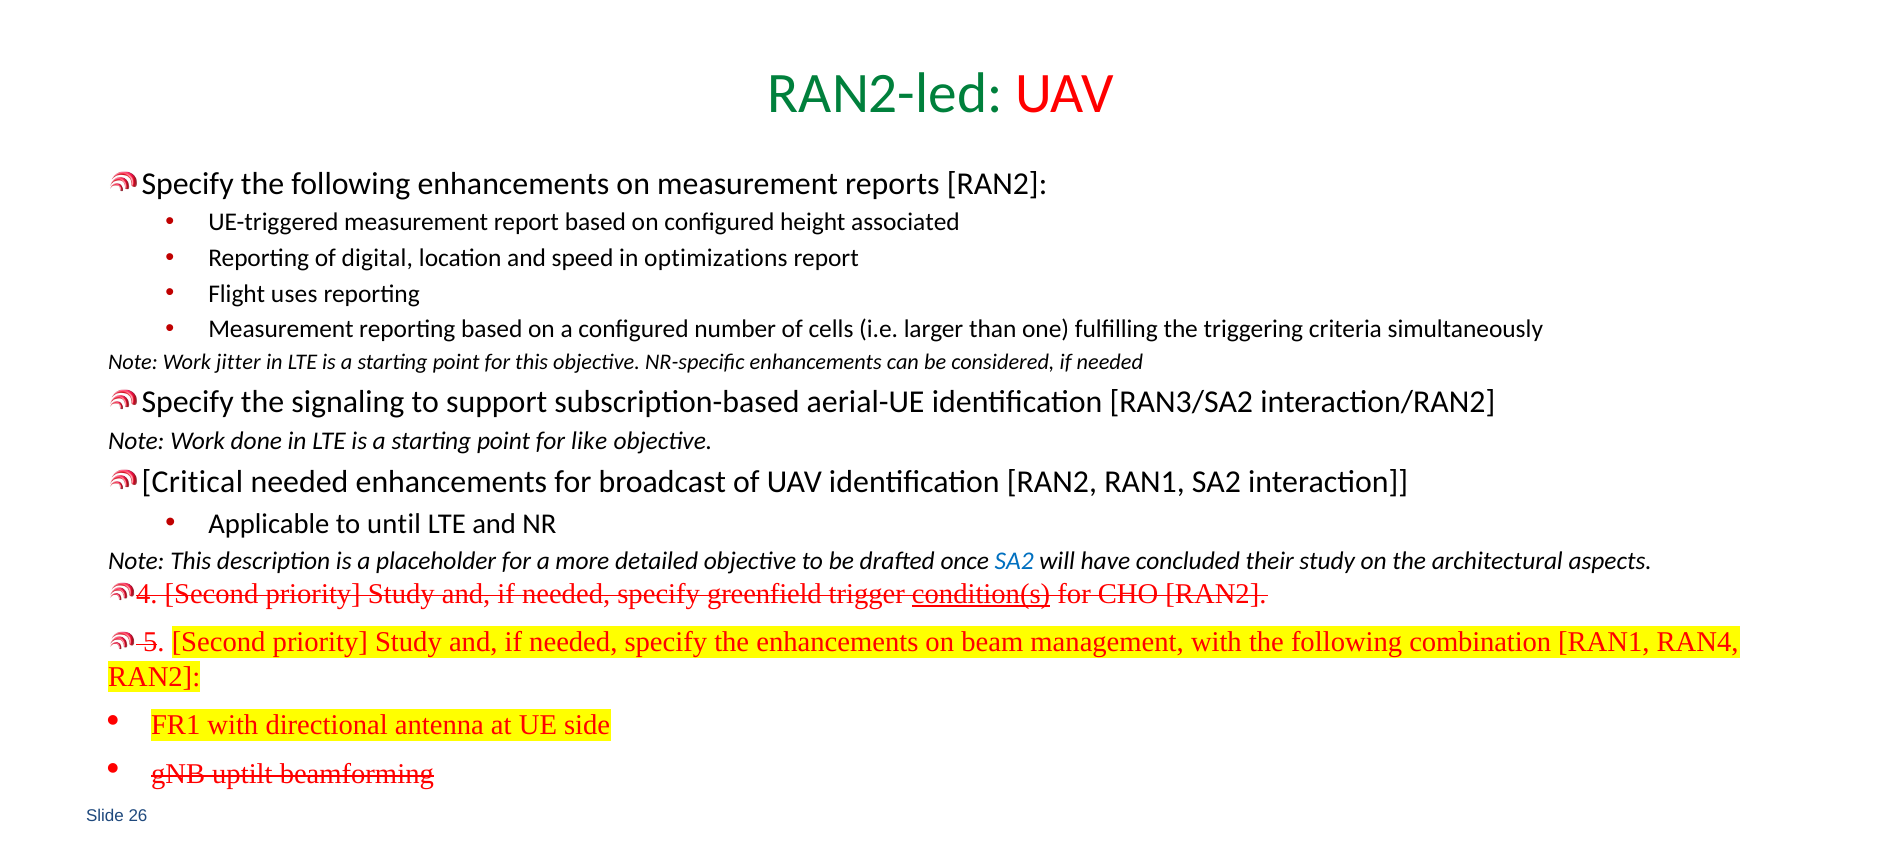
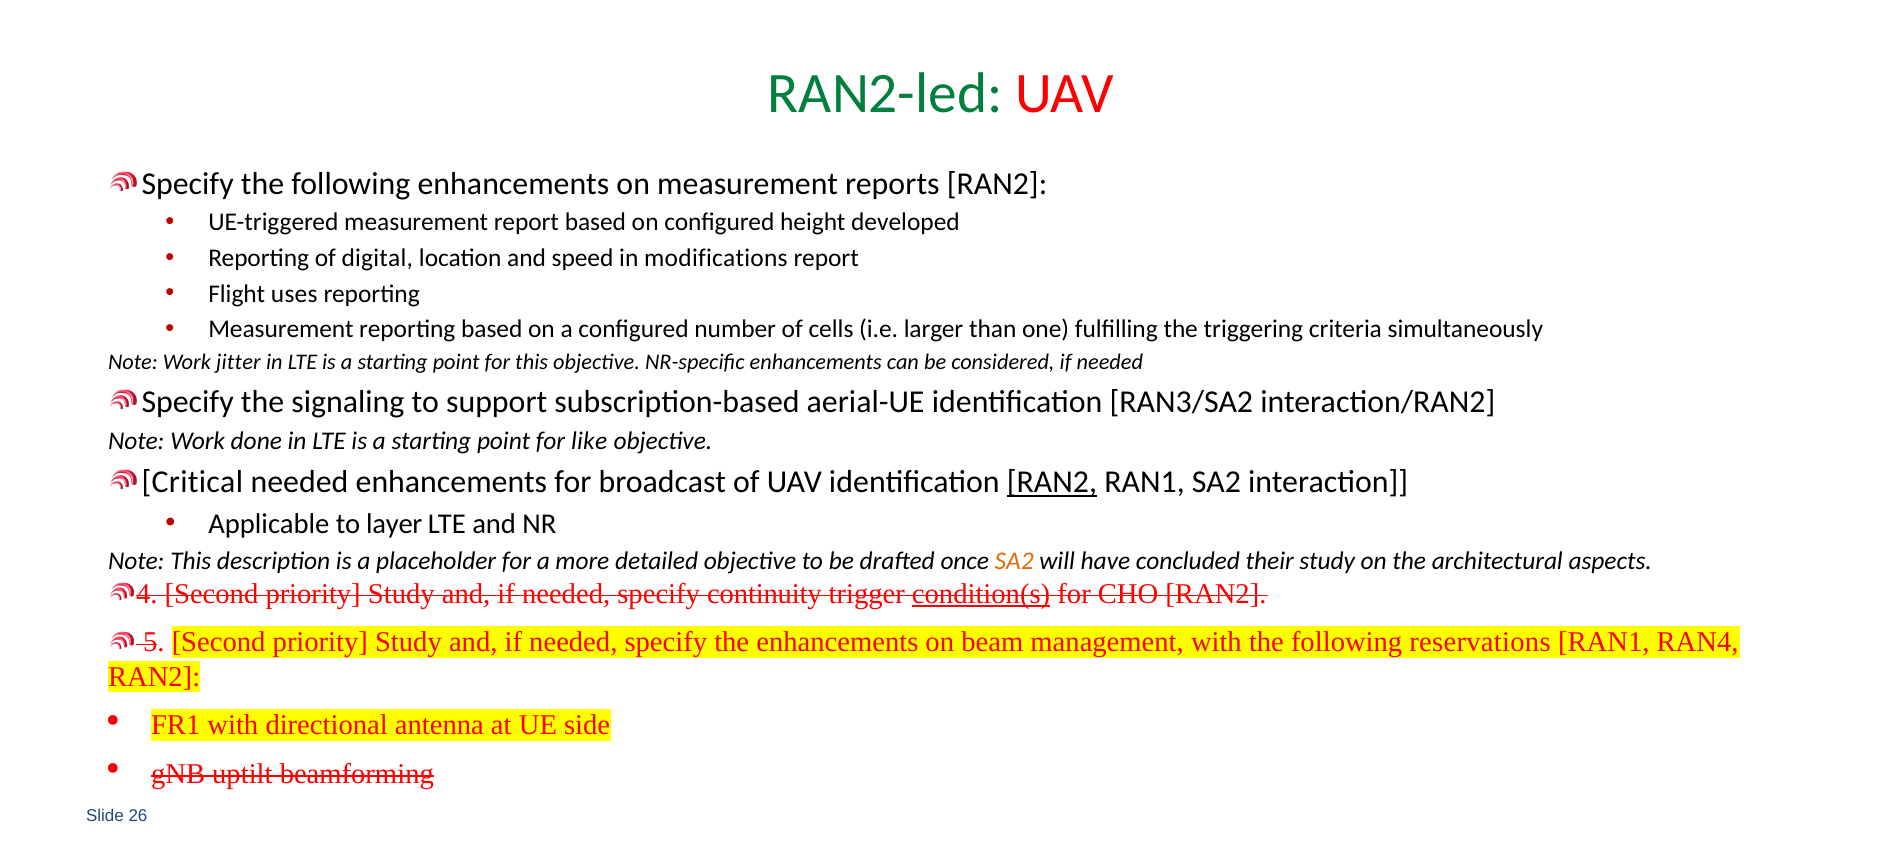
associated: associated -> developed (905, 223)
optimizations: optimizations -> modifications (716, 258)
RAN2 underline: none -> present (1052, 482)
until: until -> layer (394, 524)
SA2 colour: blue -> orange (1014, 561)
greenfield: greenfield -> continuity (764, 594)
combination: combination -> reservations (1480, 643)
